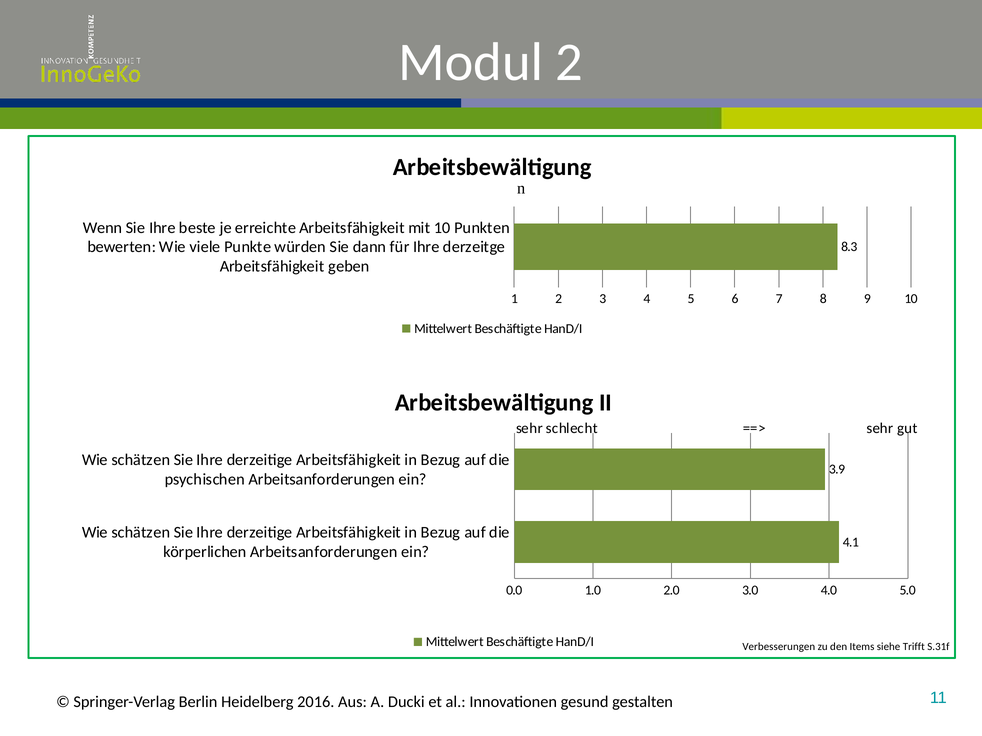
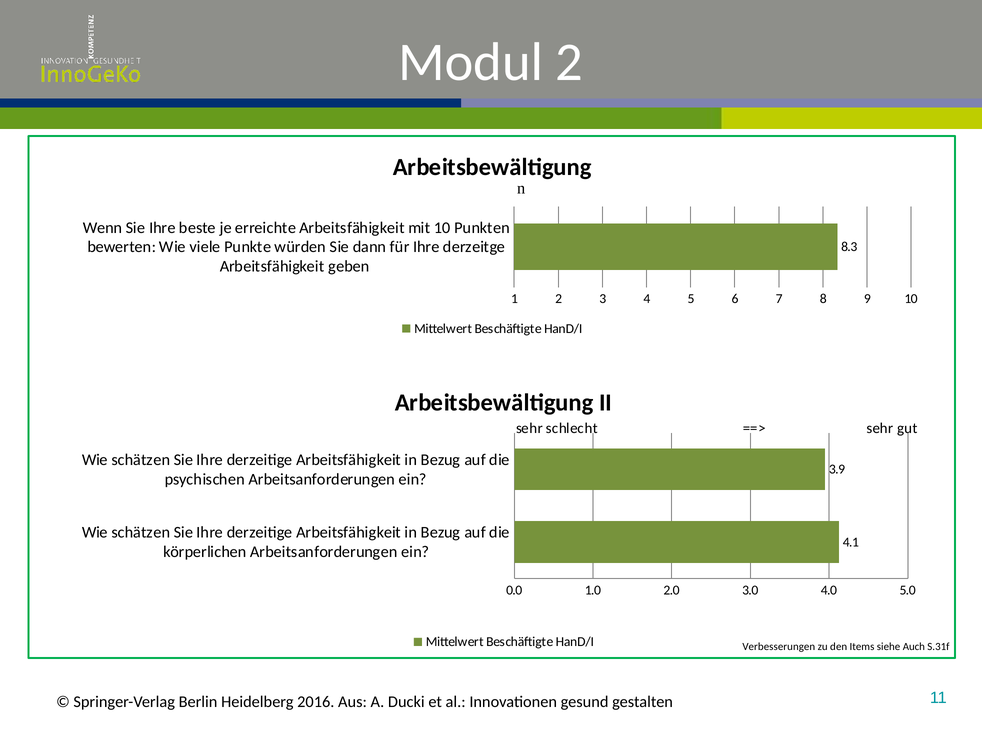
Trifft: Trifft -> Auch (914, 647)
